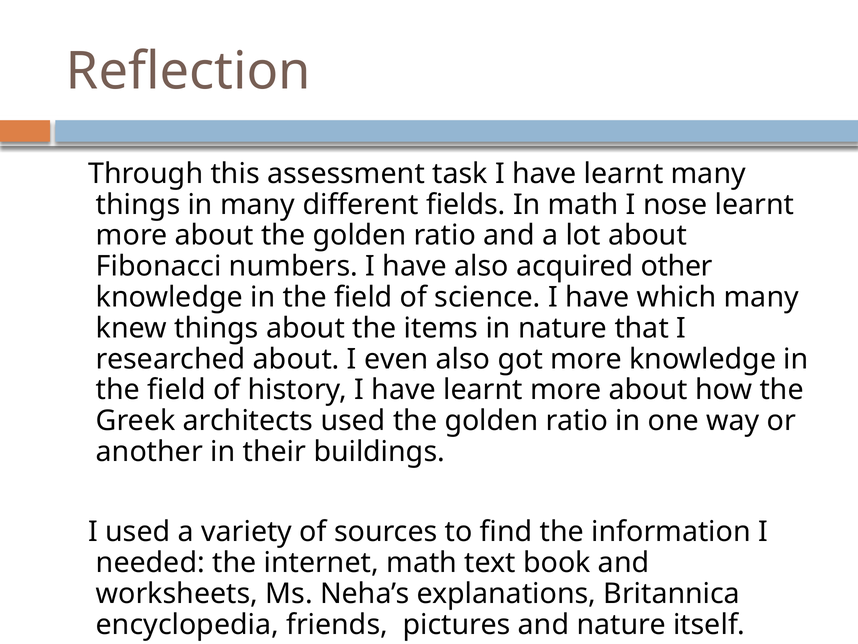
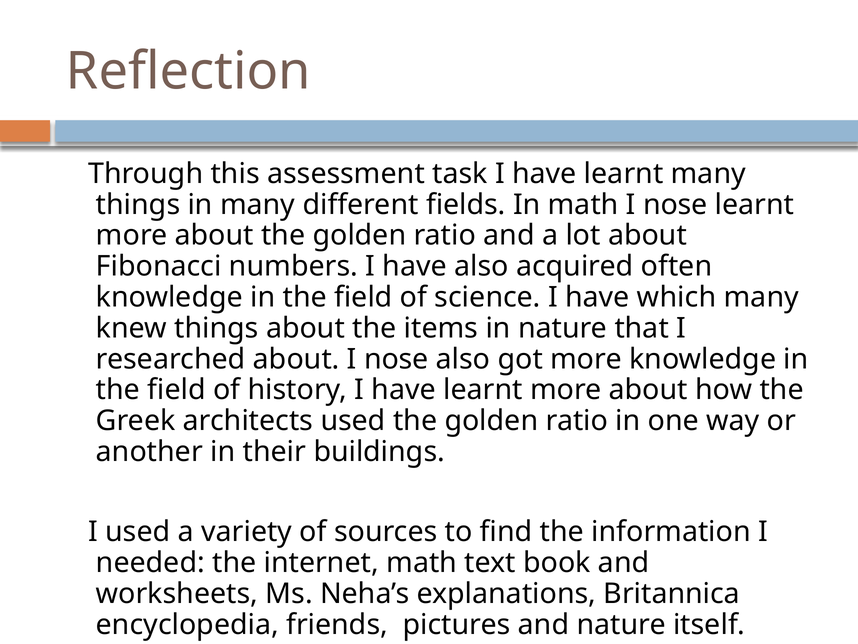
other: other -> often (677, 266)
about I even: even -> nose (396, 359)
